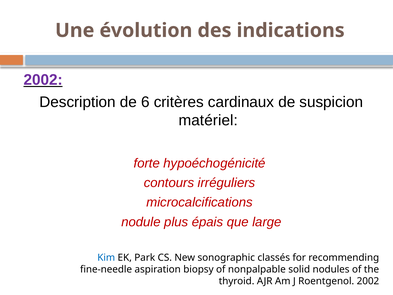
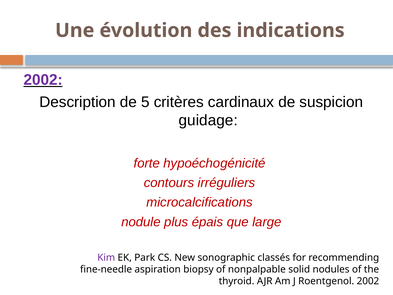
6: 6 -> 5 (145, 102)
matériel: matériel -> guidage (208, 120)
Kim colour: blue -> purple (106, 257)
